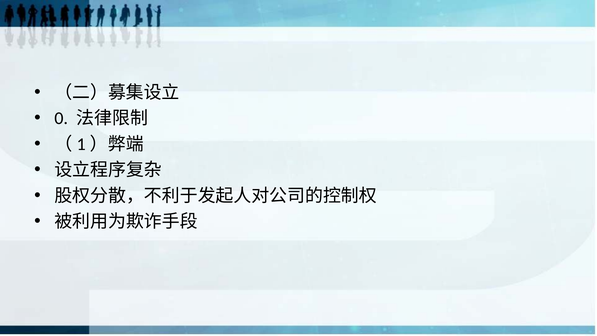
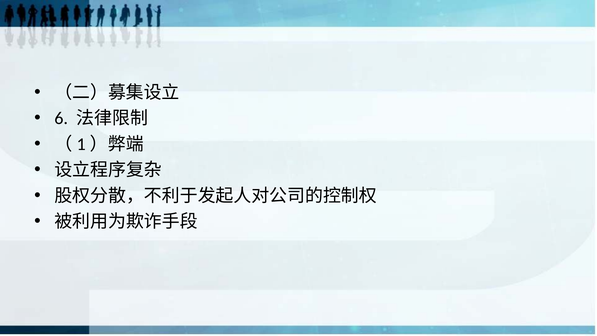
0: 0 -> 6 (61, 118)
